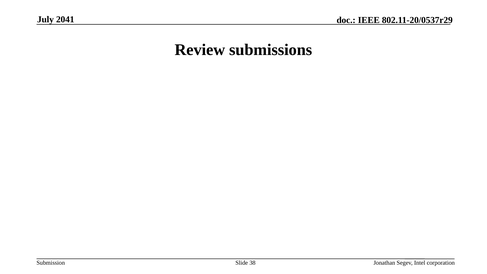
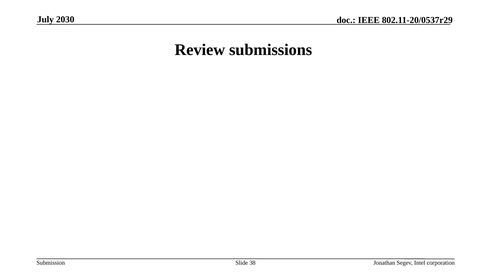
2041: 2041 -> 2030 (65, 19)
